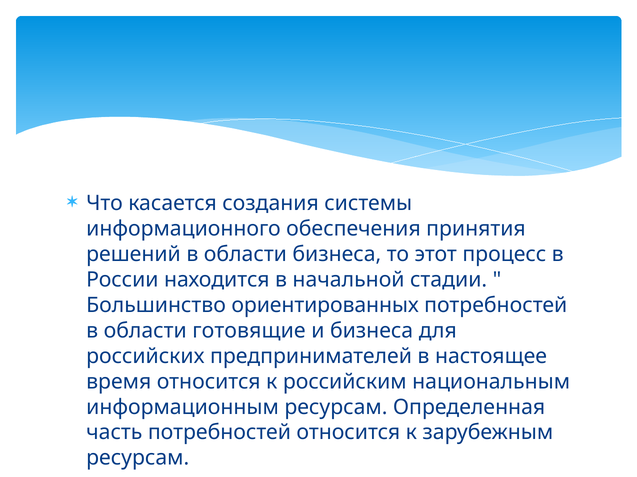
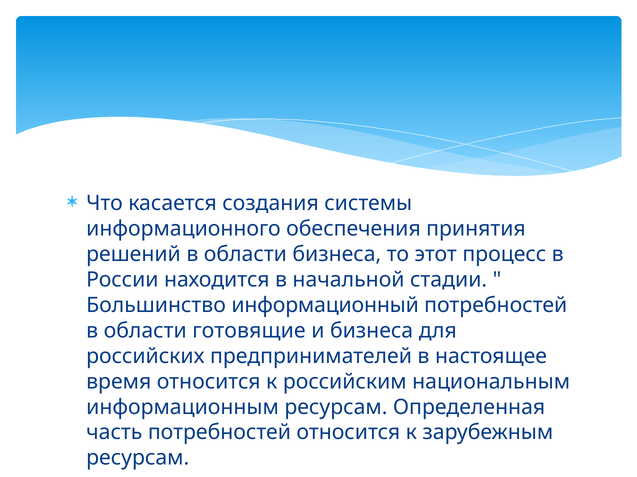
ориентированных: ориентированных -> информационный (325, 306)
